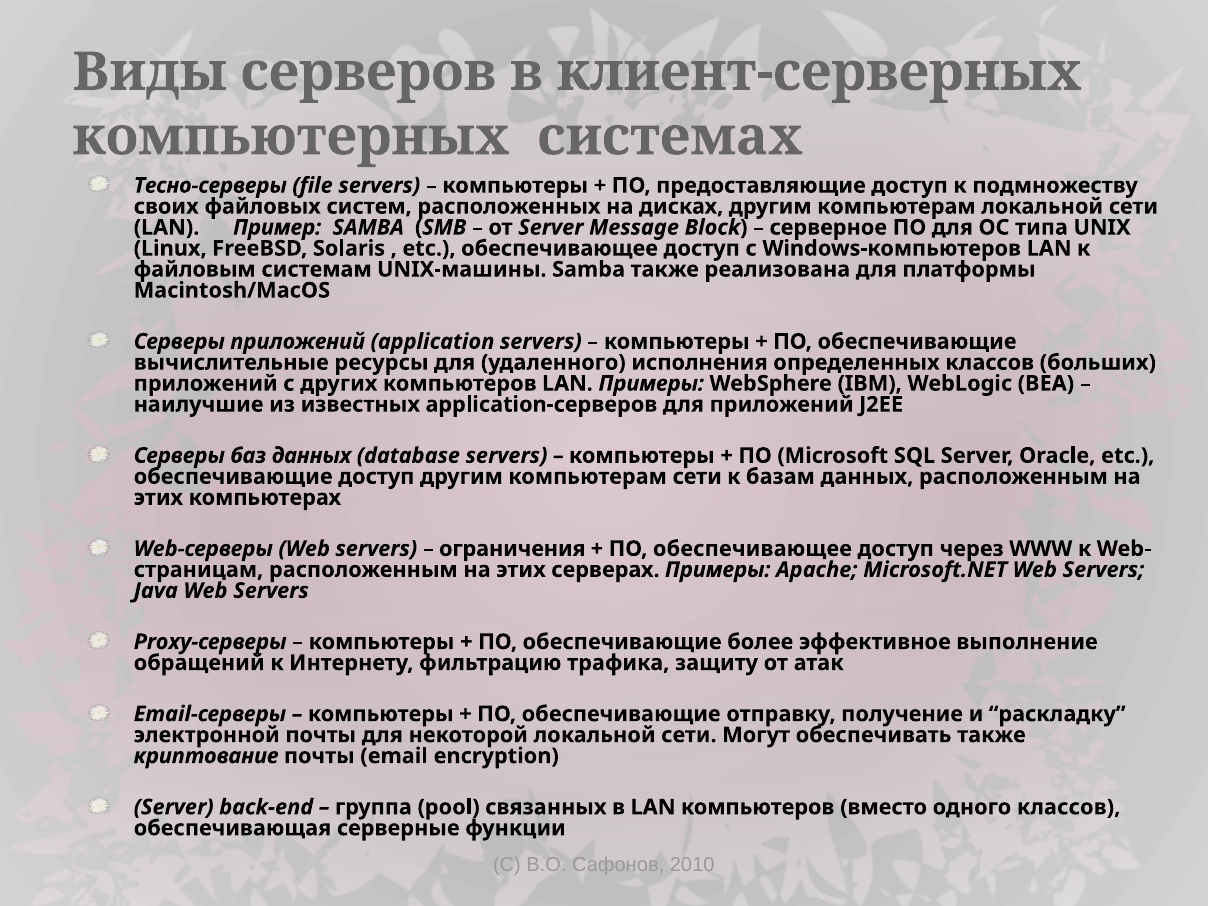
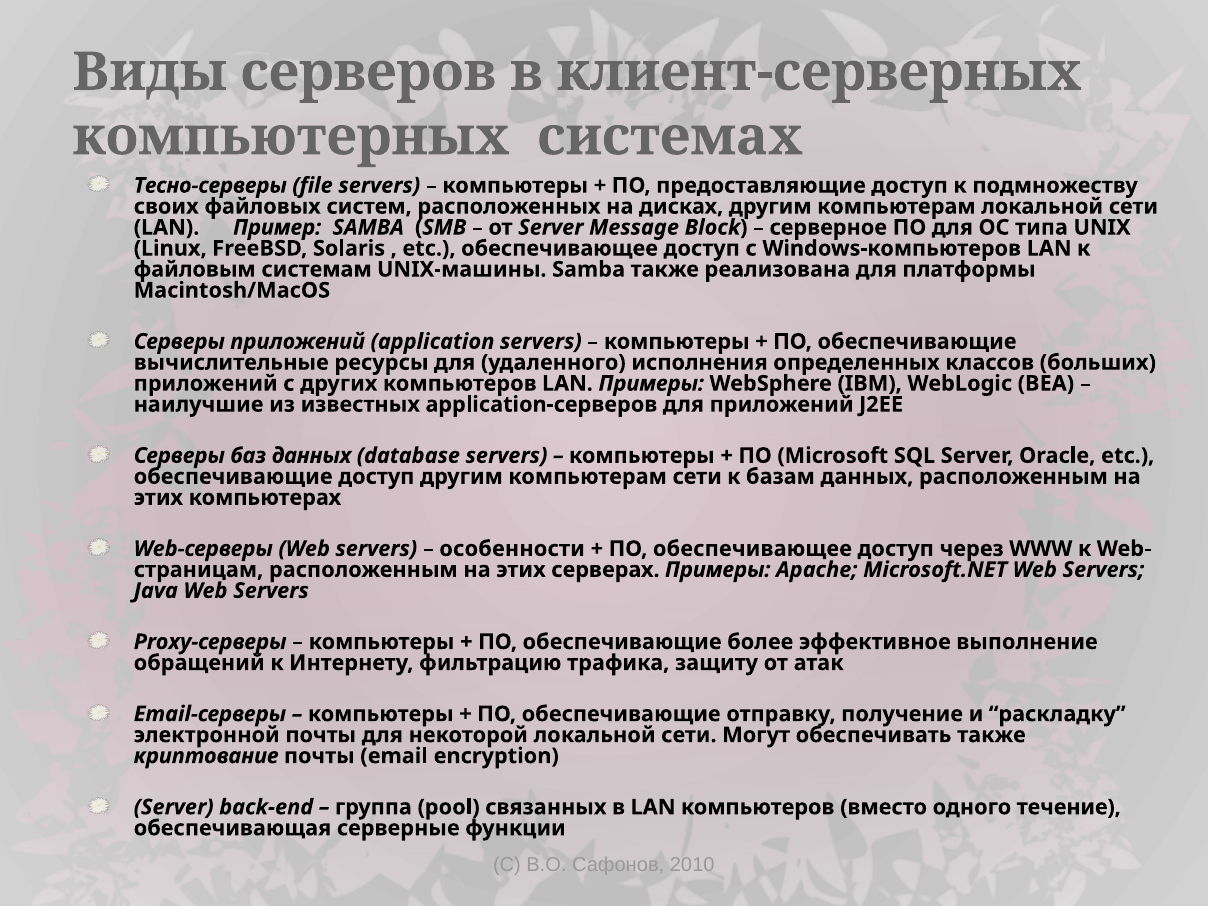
ограничения: ограничения -> особенности (512, 549)
одного классов: классов -> течение (1069, 807)
